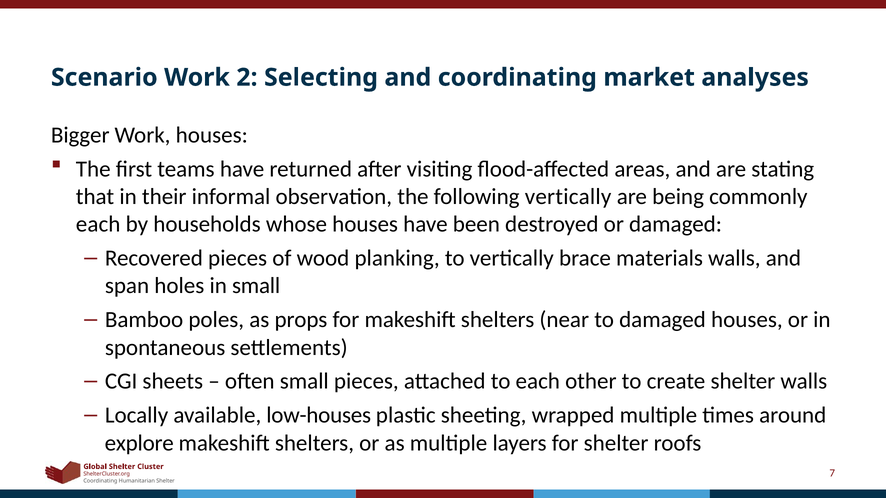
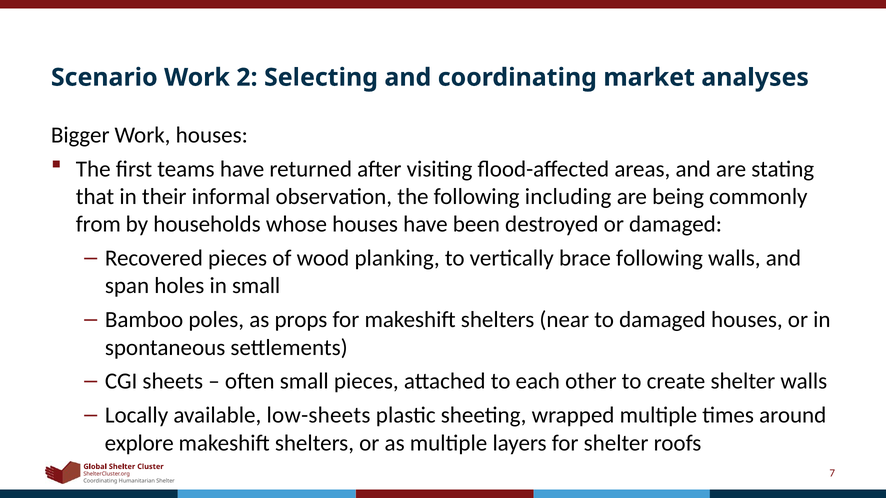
following vertically: vertically -> including (568, 197)
each: each -> from (98, 224)
brace materials: materials -> following (659, 258)
low-houses: low-houses -> low-sheets (318, 416)
